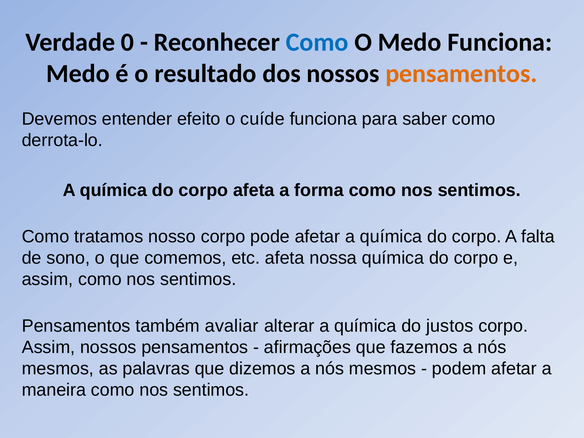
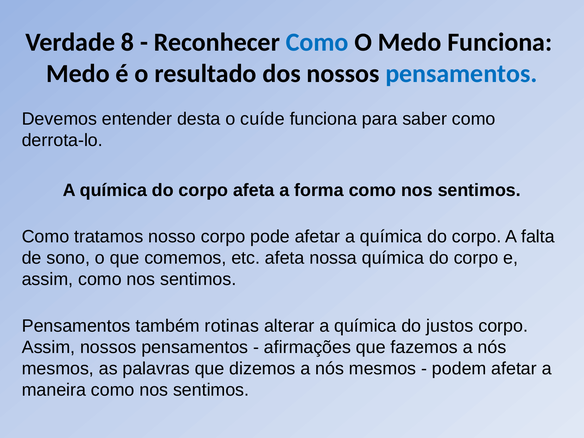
0: 0 -> 8 (128, 42)
pensamentos colour: orange -> blue (461, 74)
efeito: efeito -> desta (199, 119)
avaliar: avaliar -> rotinas (232, 326)
